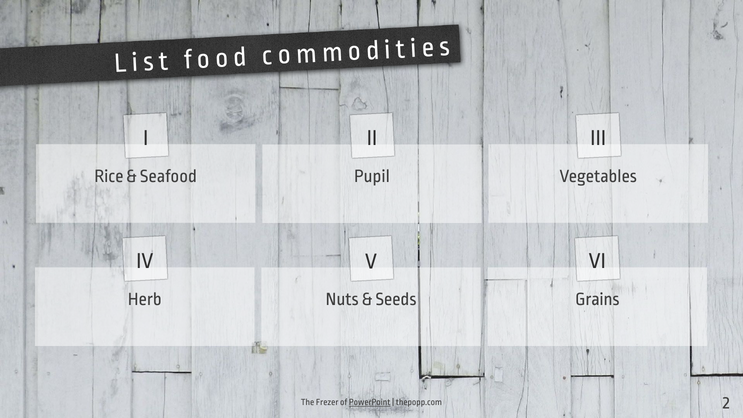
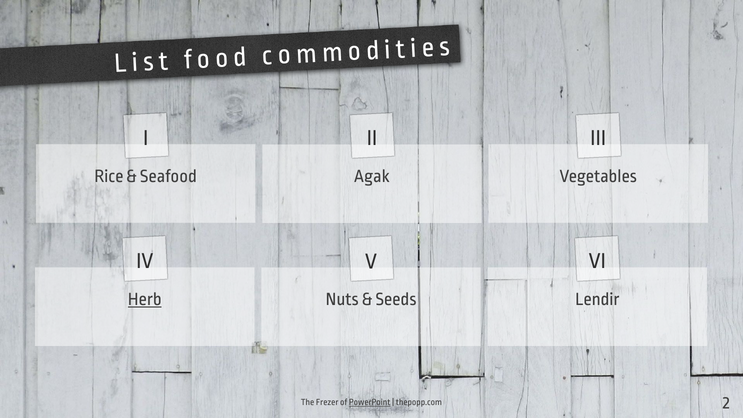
Pupil: Pupil -> Agak (372, 176)
Herb underline: none -> present (145, 299)
Grains: Grains -> Lendir (597, 299)
